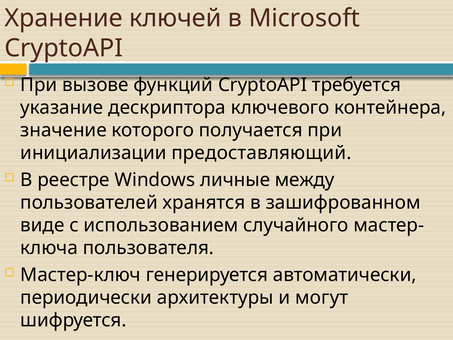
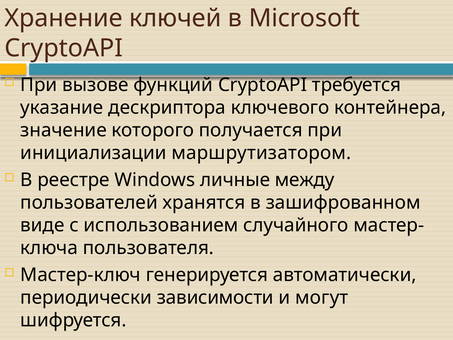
предоставляющий: предоставляющий -> маршрутизатором (261, 153)
архитектуры: архитектуры -> зависимости (215, 298)
